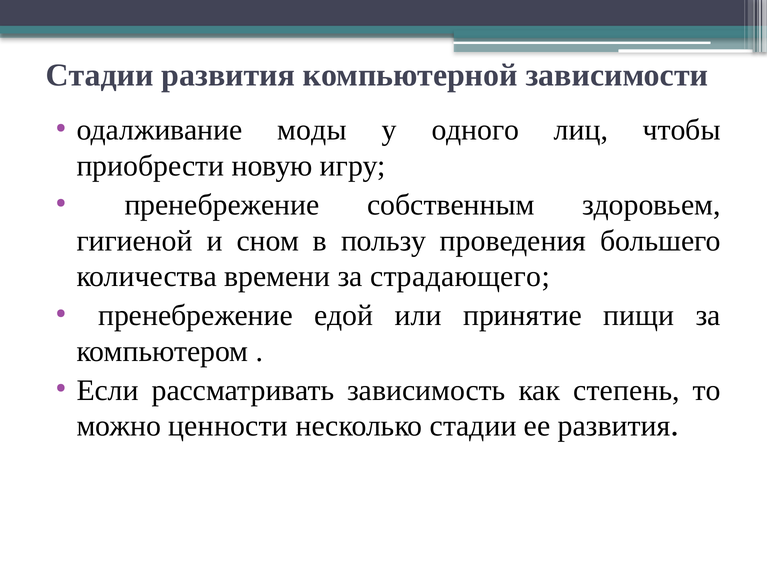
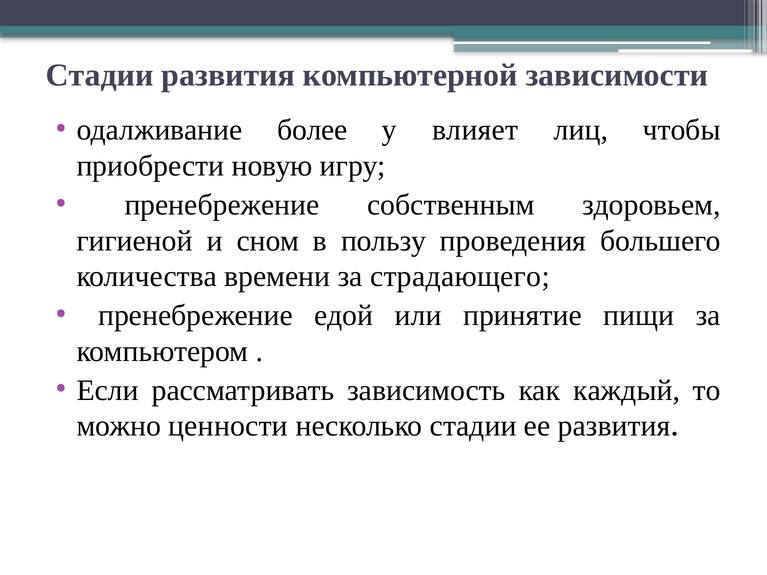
моды: моды -> более (312, 130)
одного: одного -> влияет (475, 130)
степень: степень -> каждый (627, 390)
